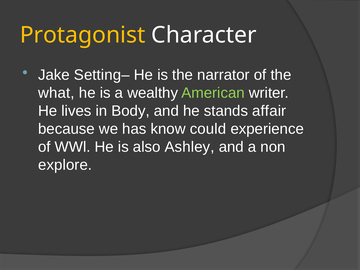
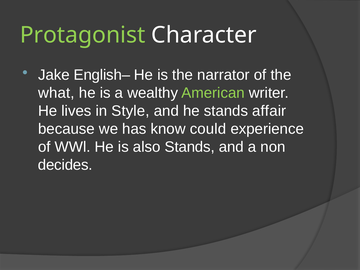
Protagonist colour: yellow -> light green (83, 35)
Setting–: Setting– -> English– (102, 75)
Body: Body -> Style (130, 111)
also Ashley: Ashley -> Stands (190, 147)
explore: explore -> decides (65, 165)
